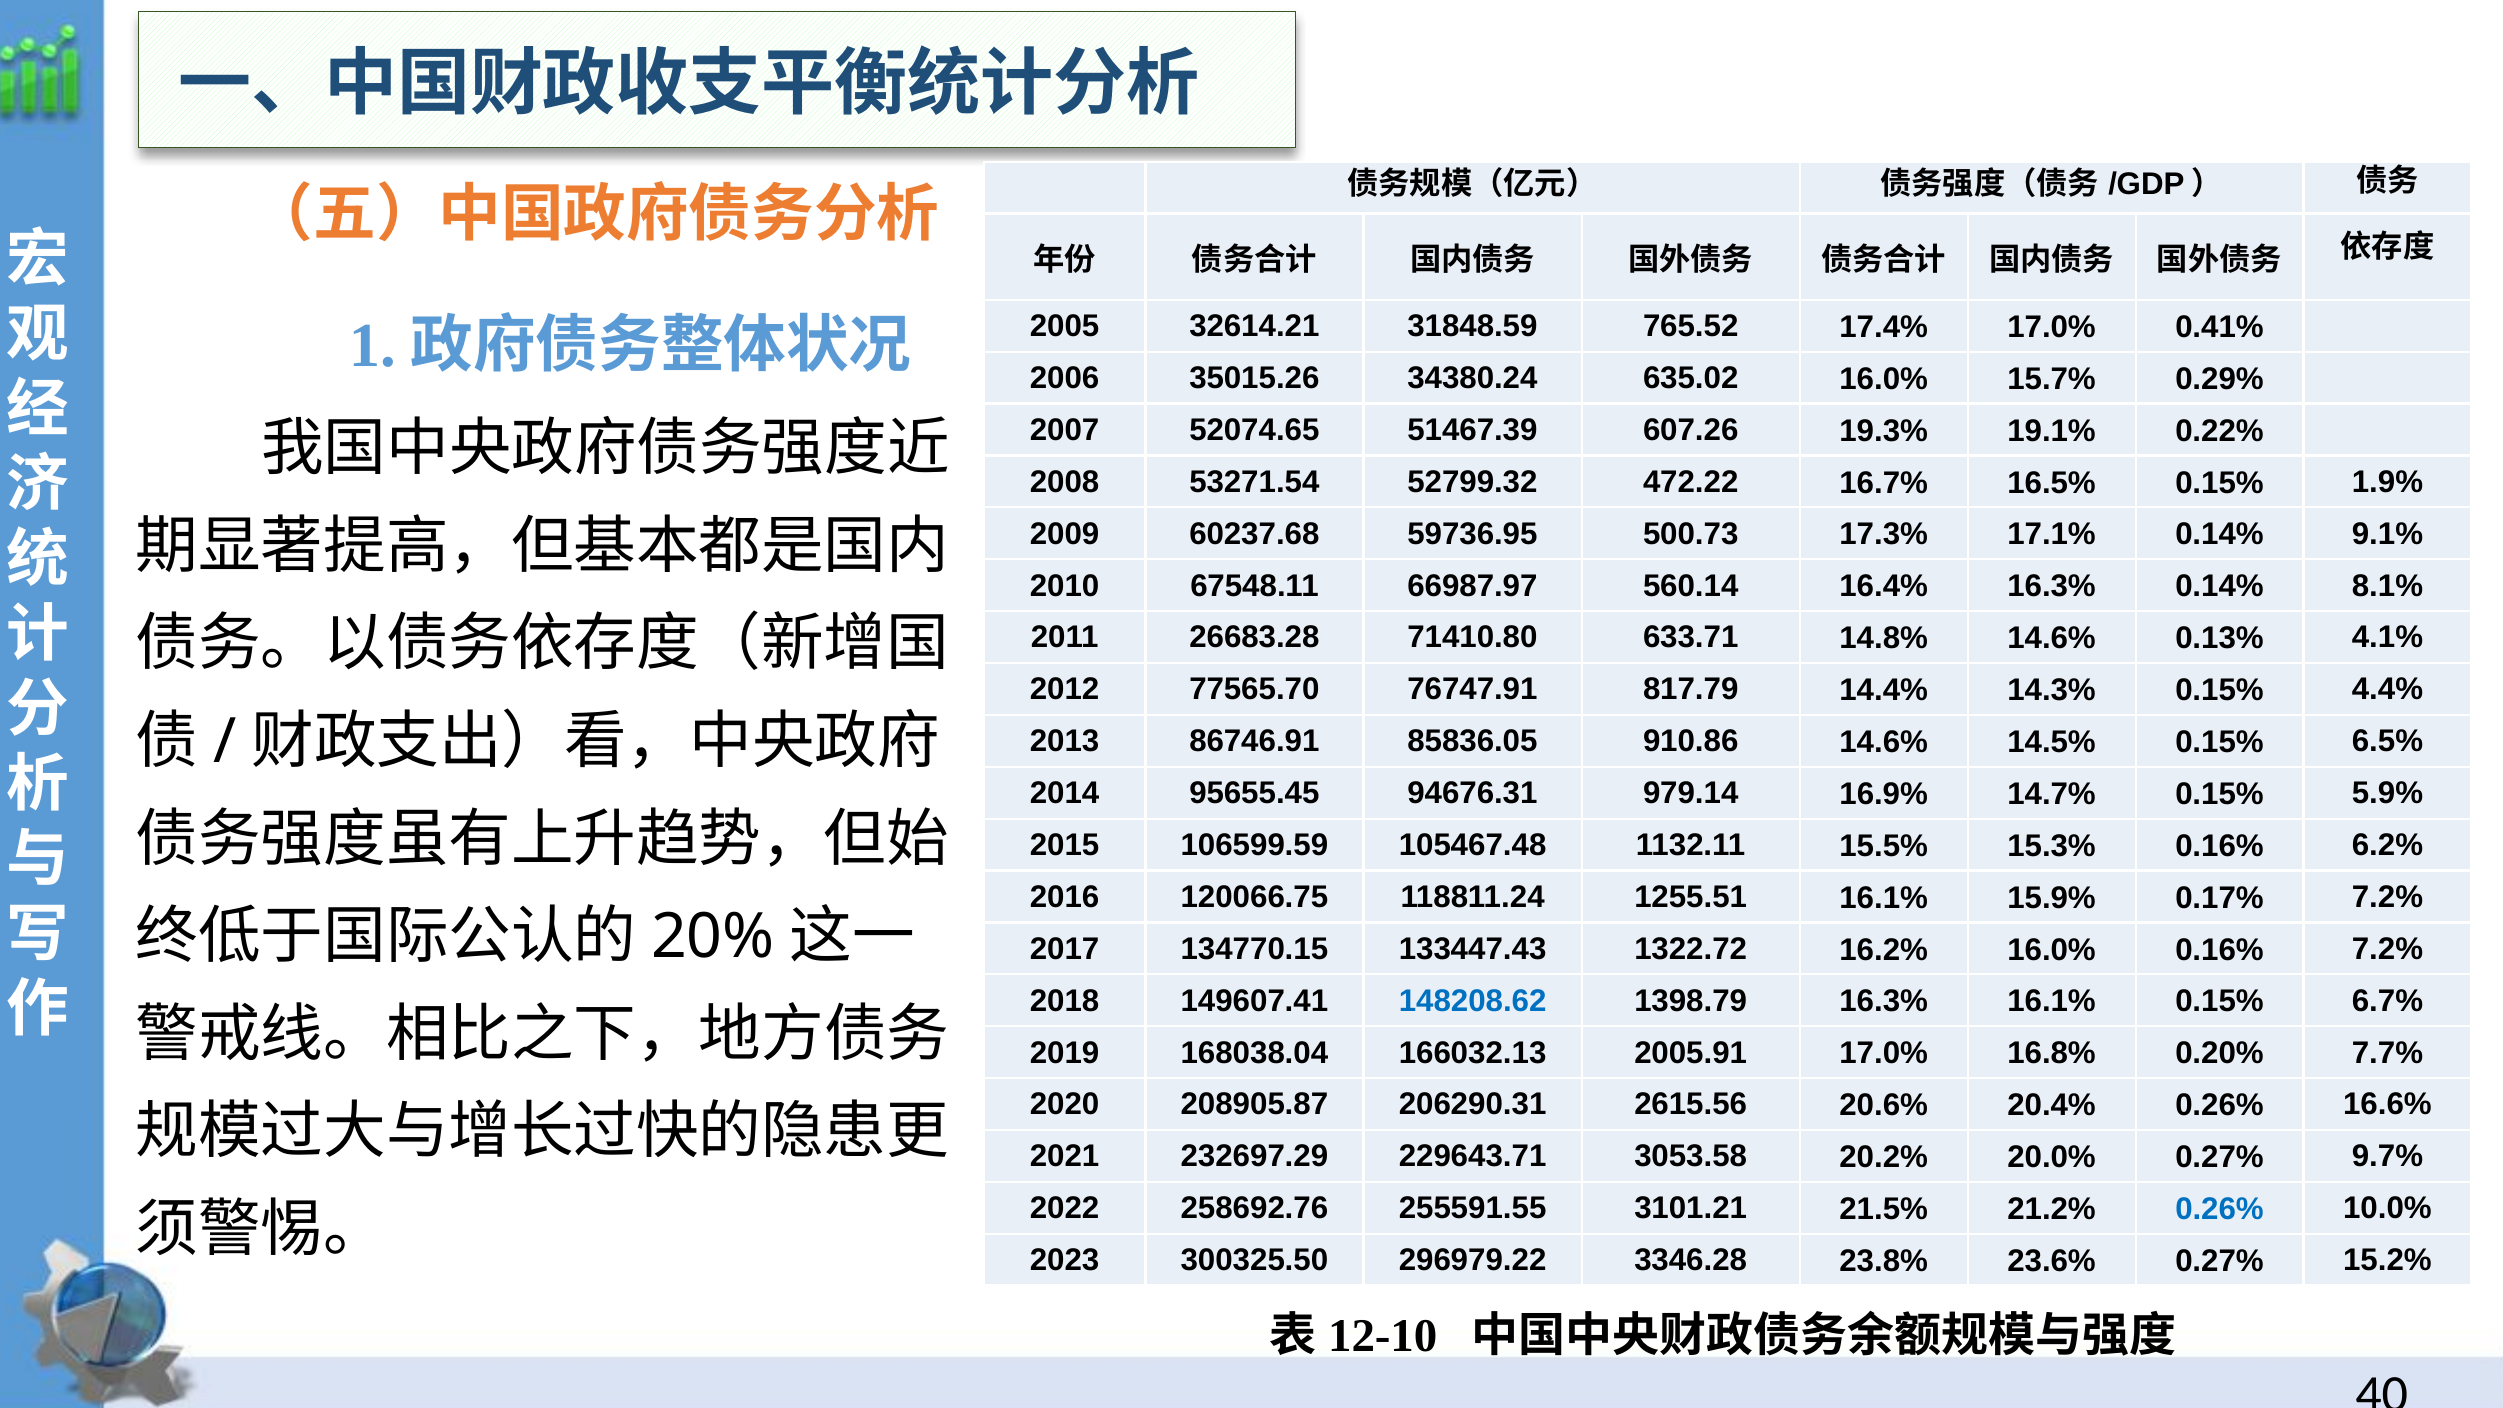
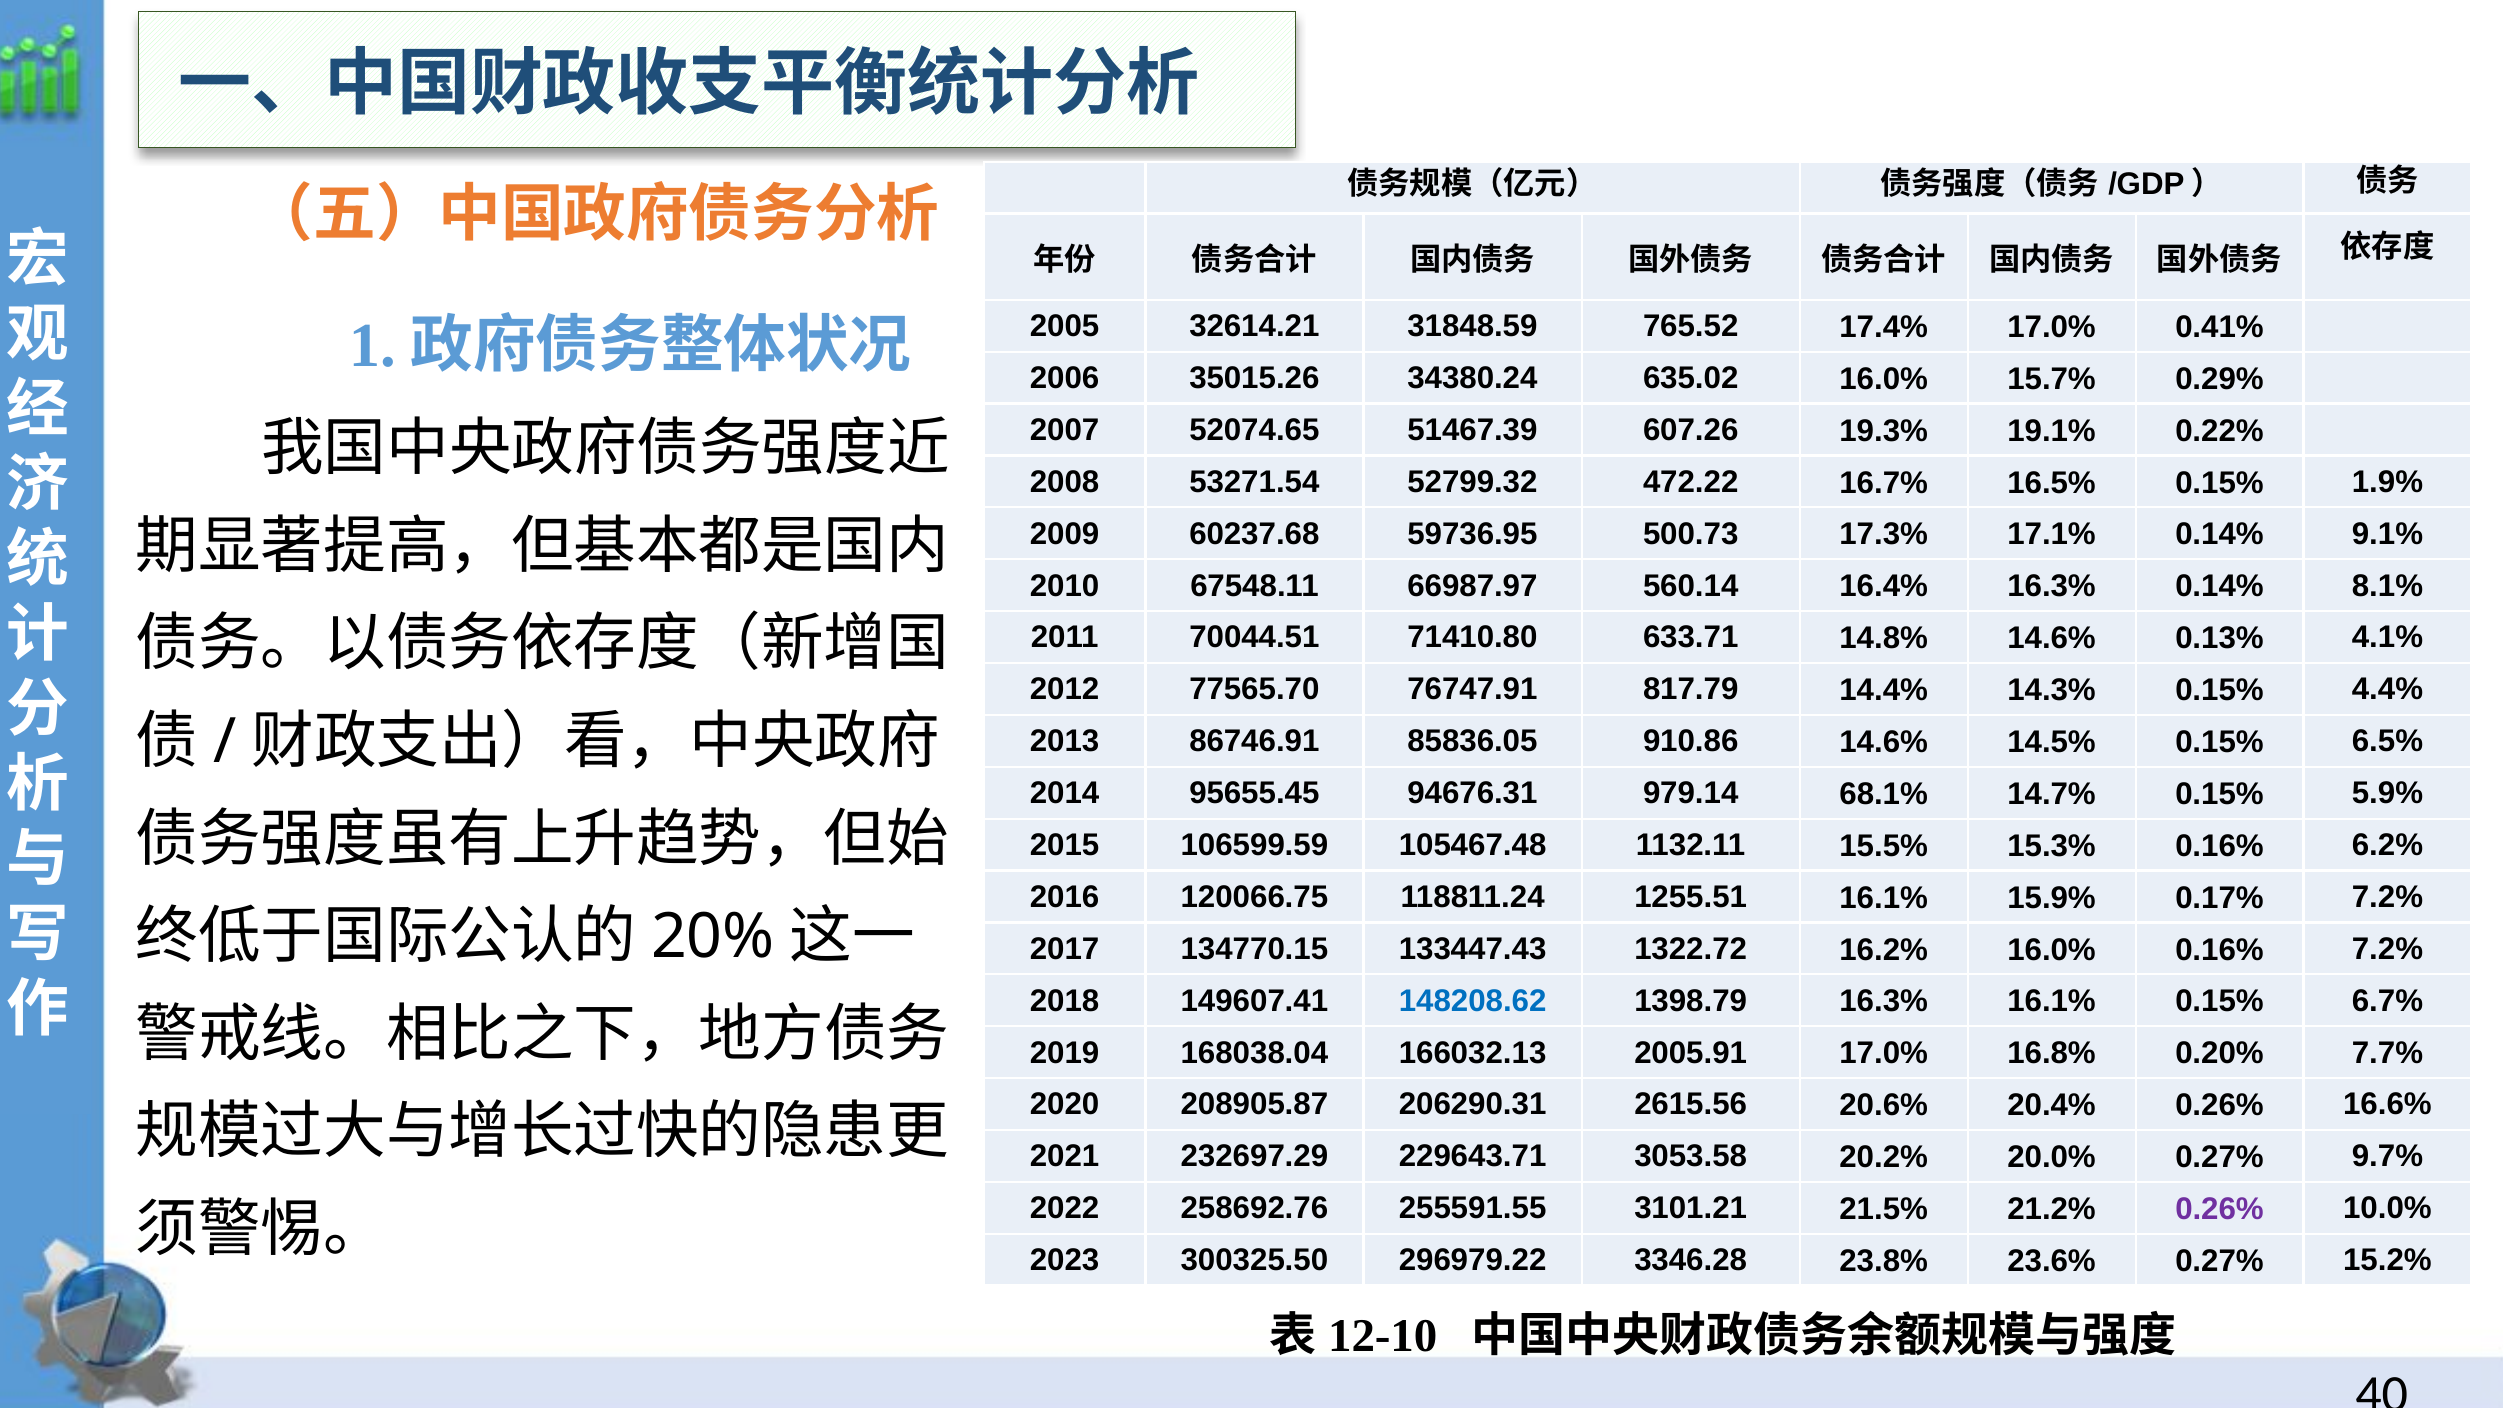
26683.28: 26683.28 -> 70044.51 (1254, 638)
16.9%: 16.9% -> 68.1% (1884, 794)
0.26% colour: blue -> purple (2219, 1209)
